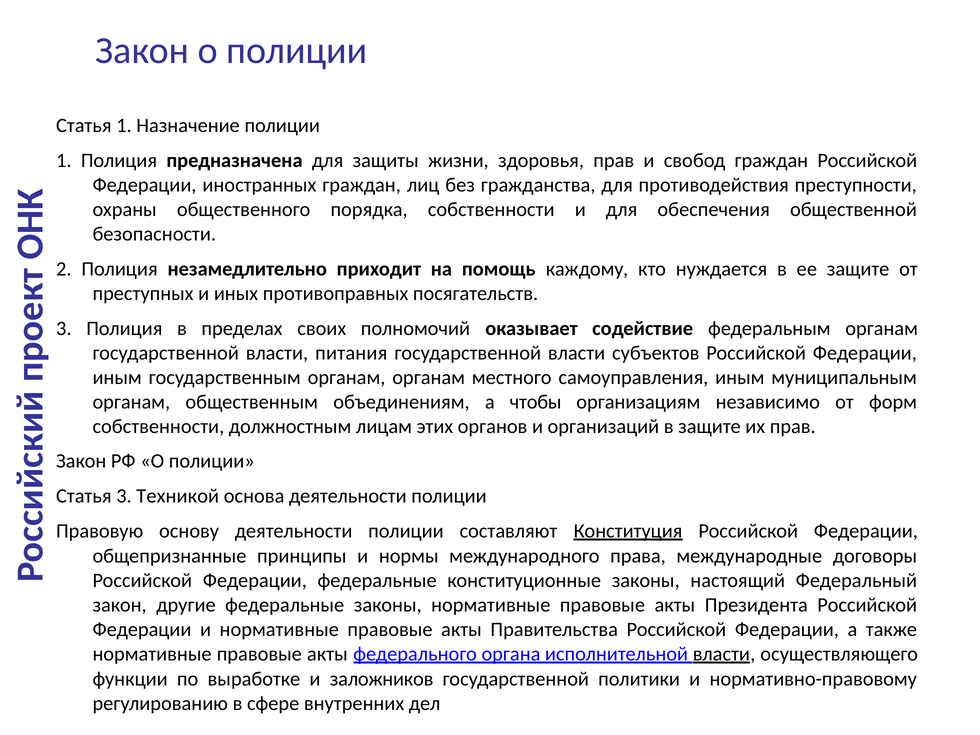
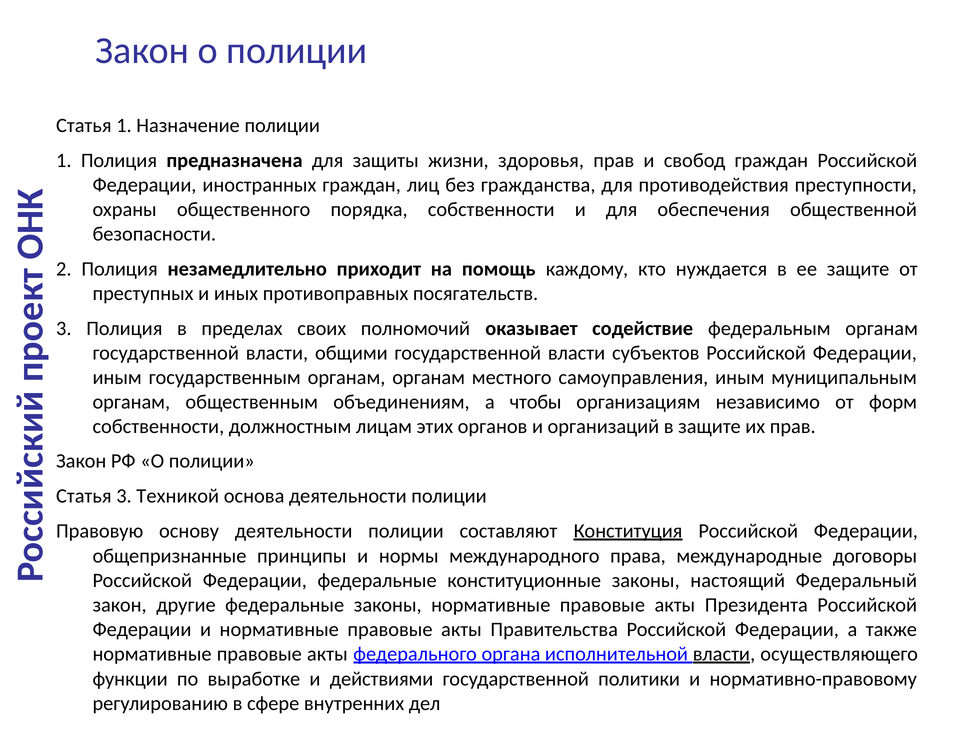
питания: питания -> общими (351, 353)
заложников: заложников -> действиями (382, 679)
